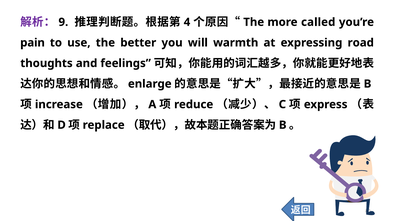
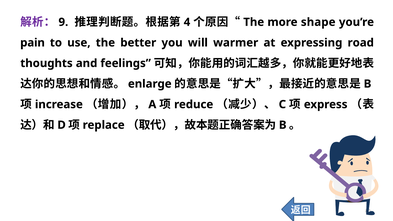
called: called -> shape (318, 22)
warmth: warmth -> warmer (236, 43)
